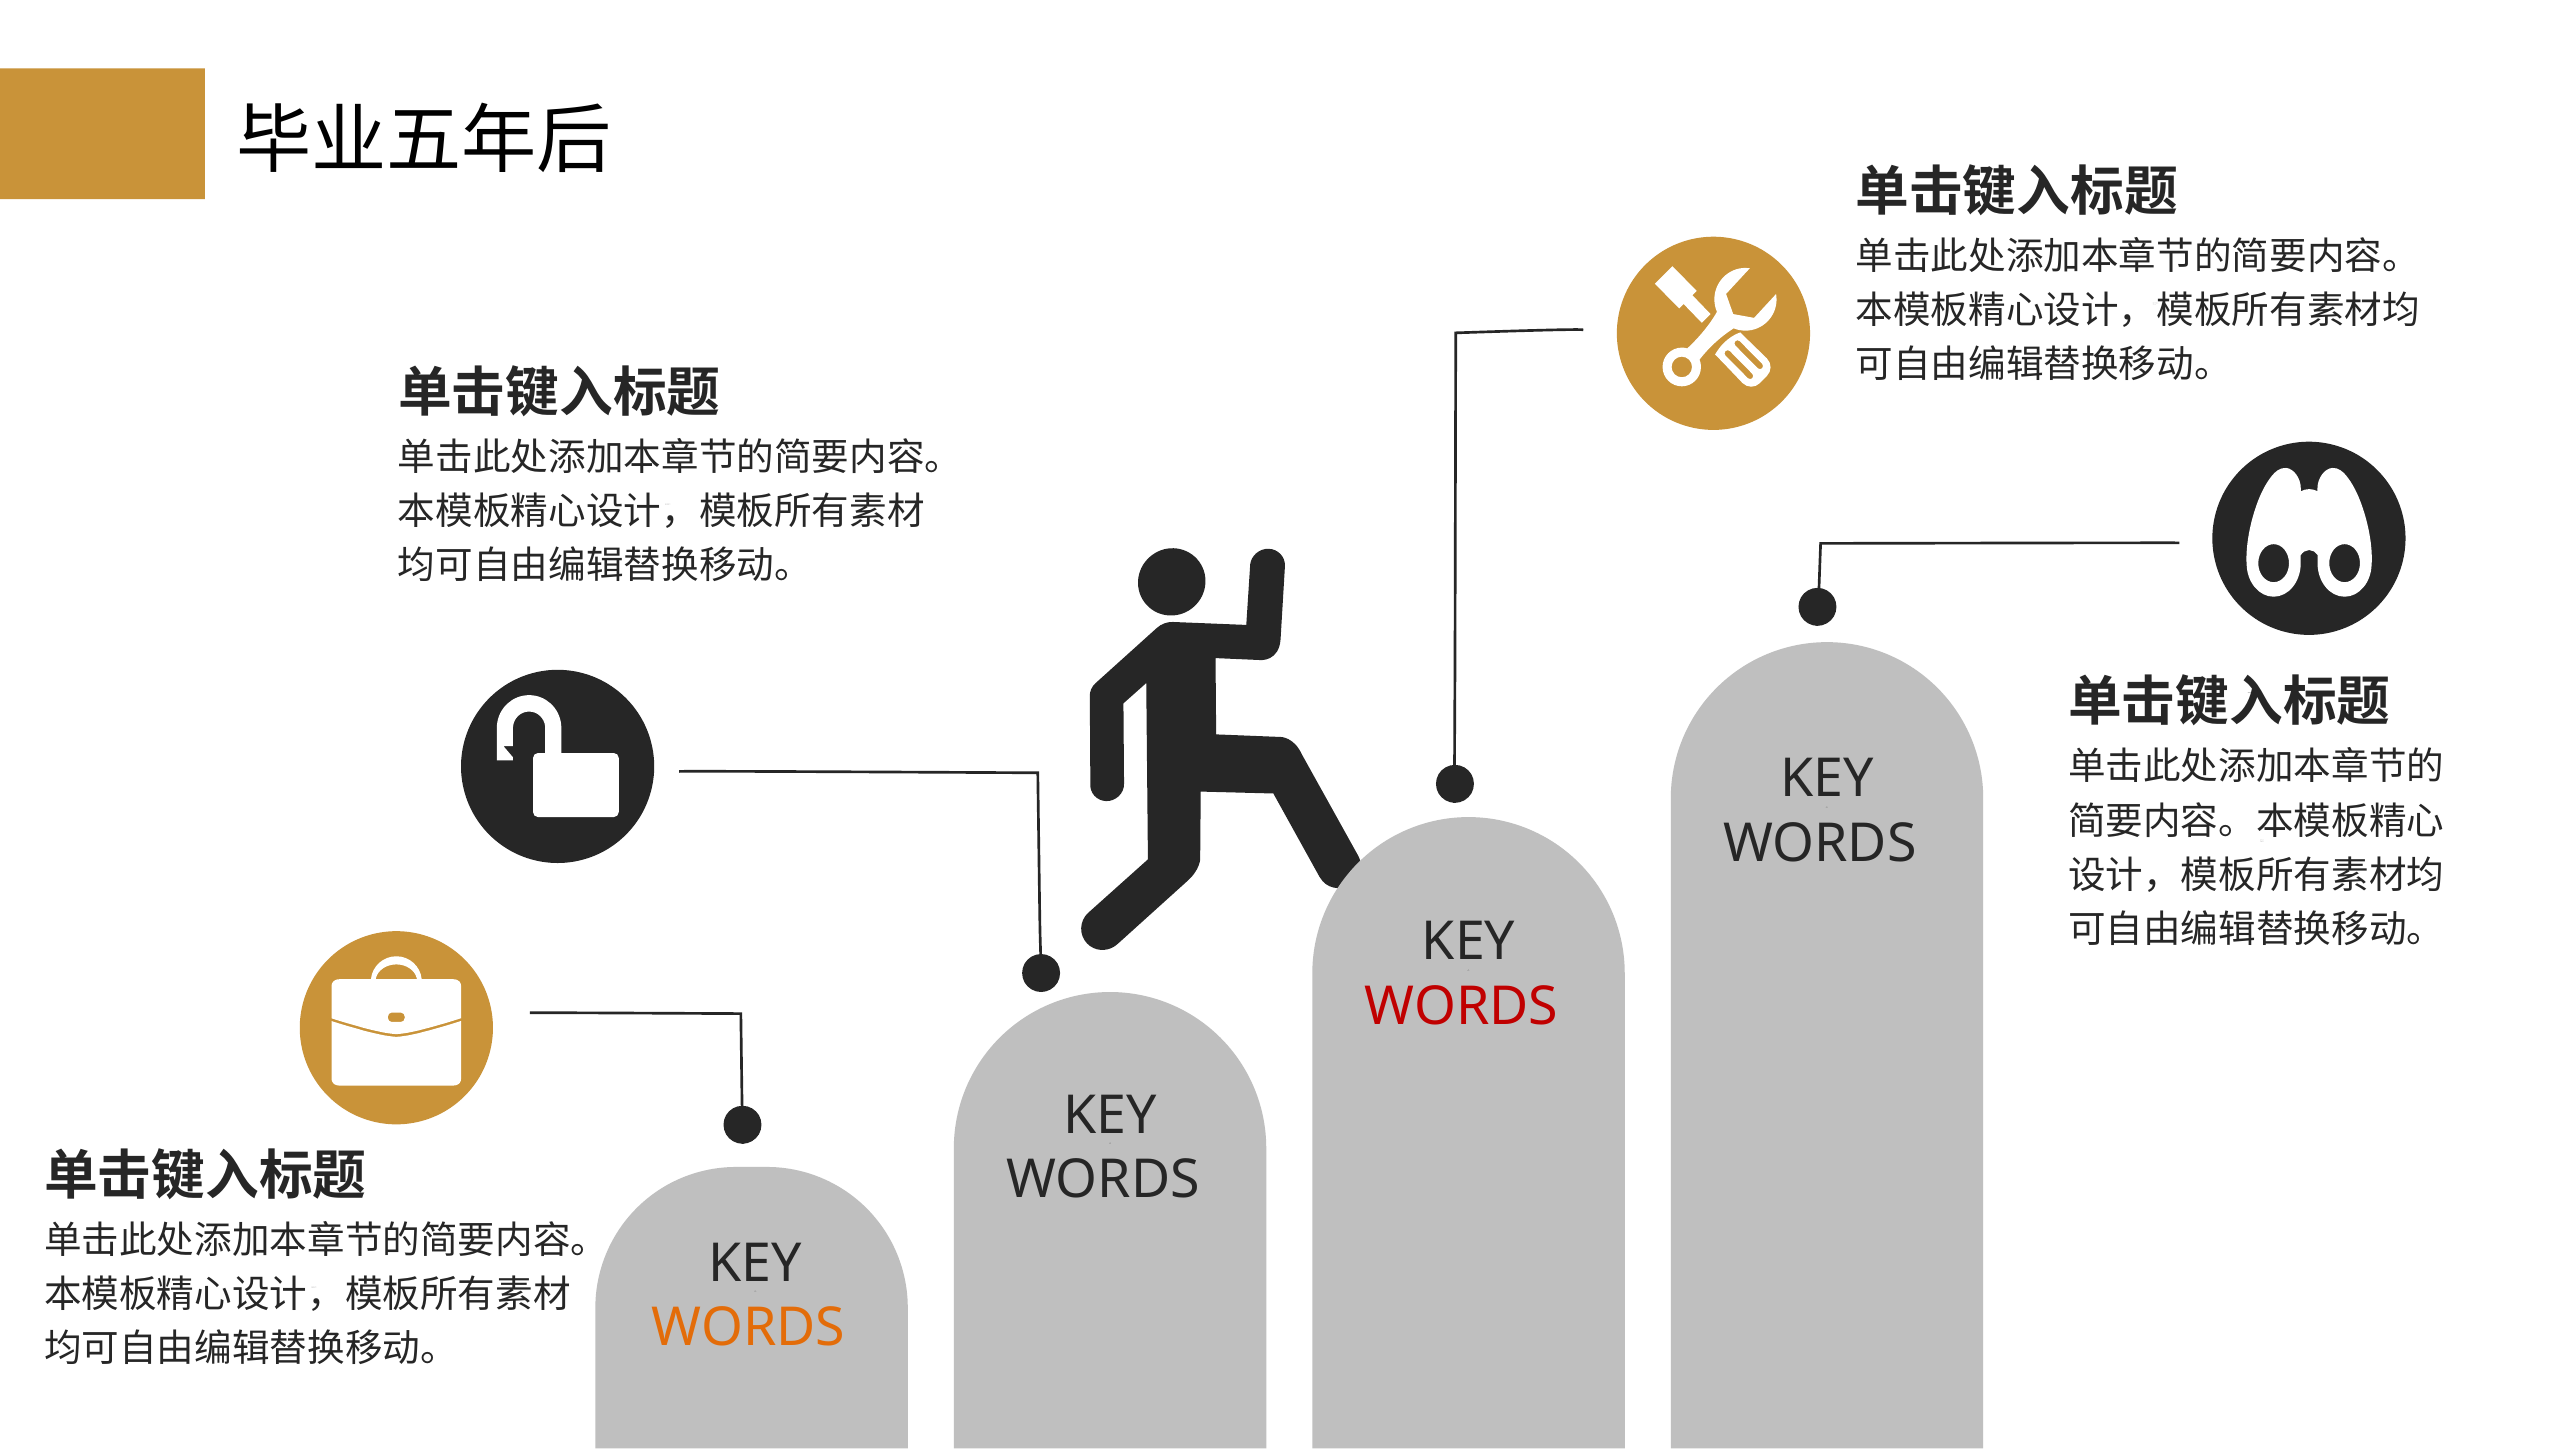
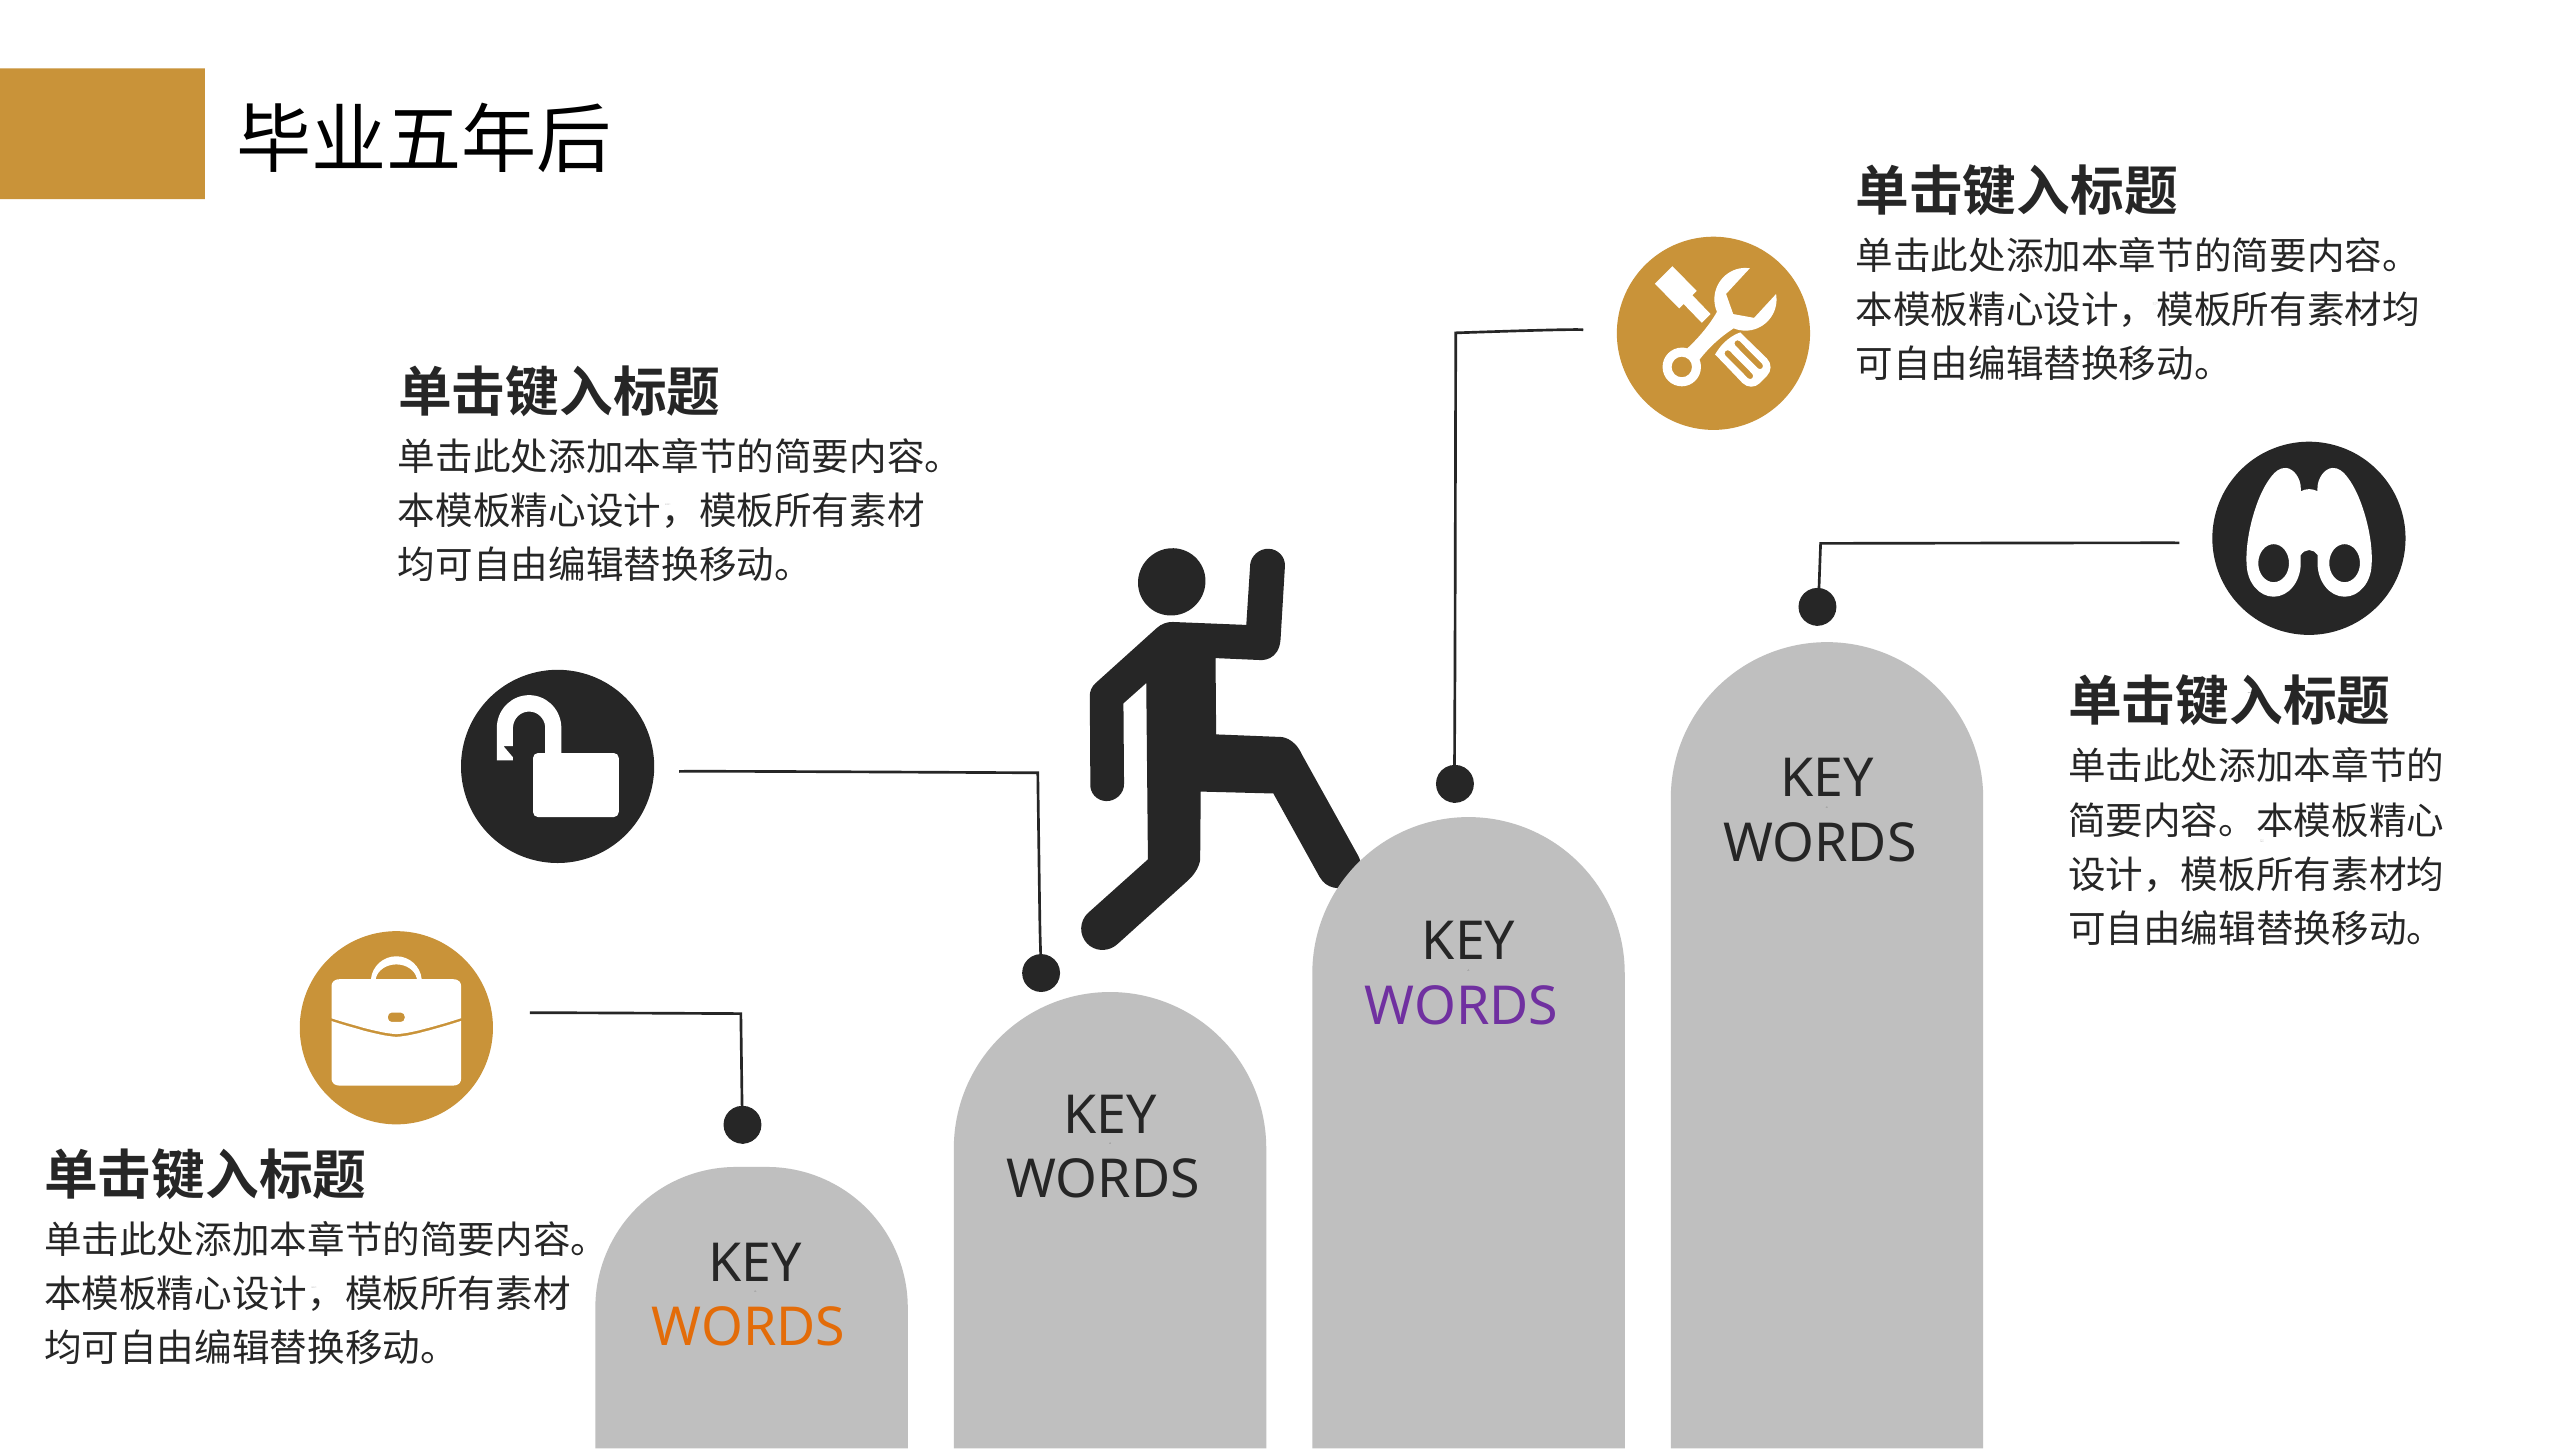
WORDS colour: red -> purple (1462, 1007)
